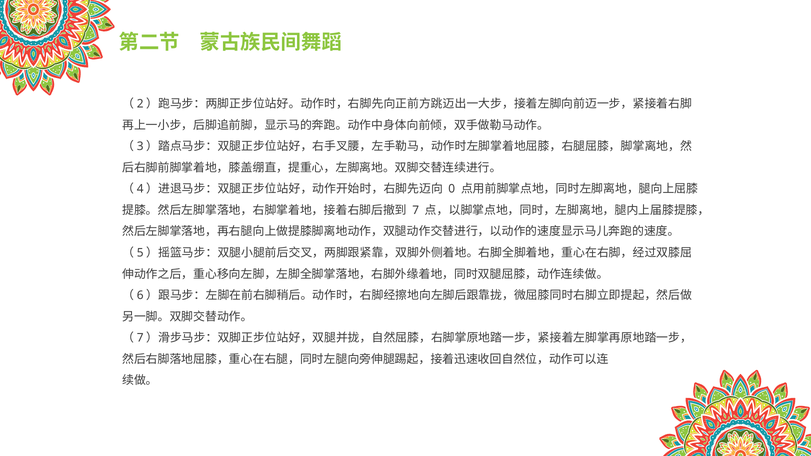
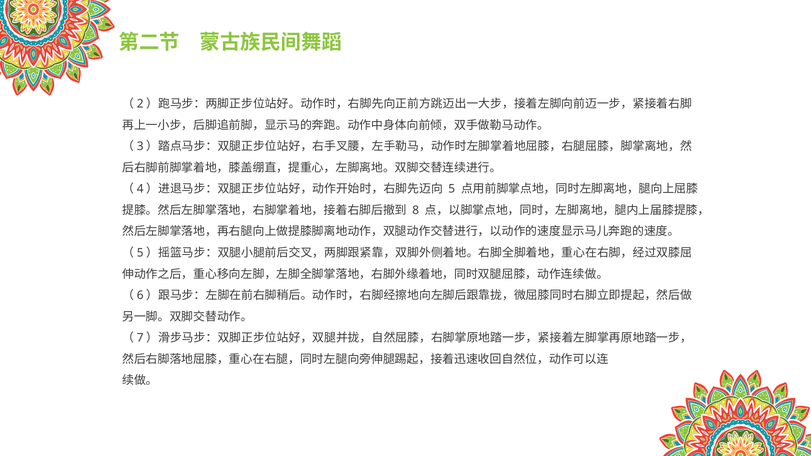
0: 0 -> 5 (452, 189)
7: 7 -> 8 (416, 210)
